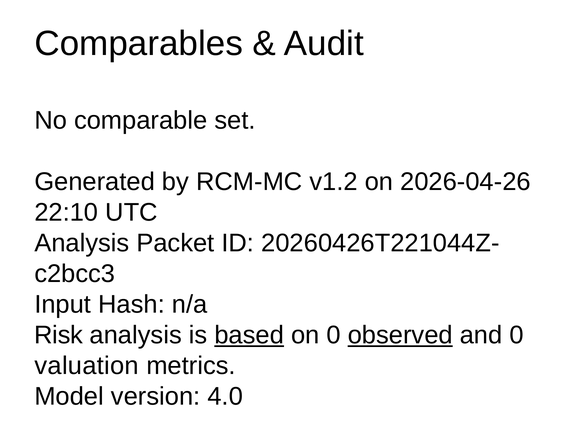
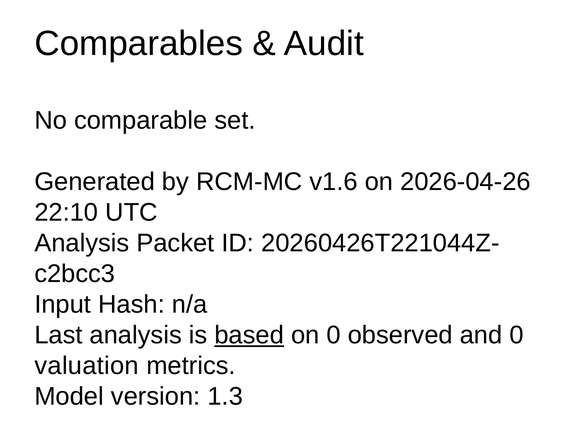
v1.2: v1.2 -> v1.6 (334, 182)
Risk: Risk -> Last (58, 335)
observed underline: present -> none (400, 335)
4.0: 4.0 -> 1.3 (225, 396)
